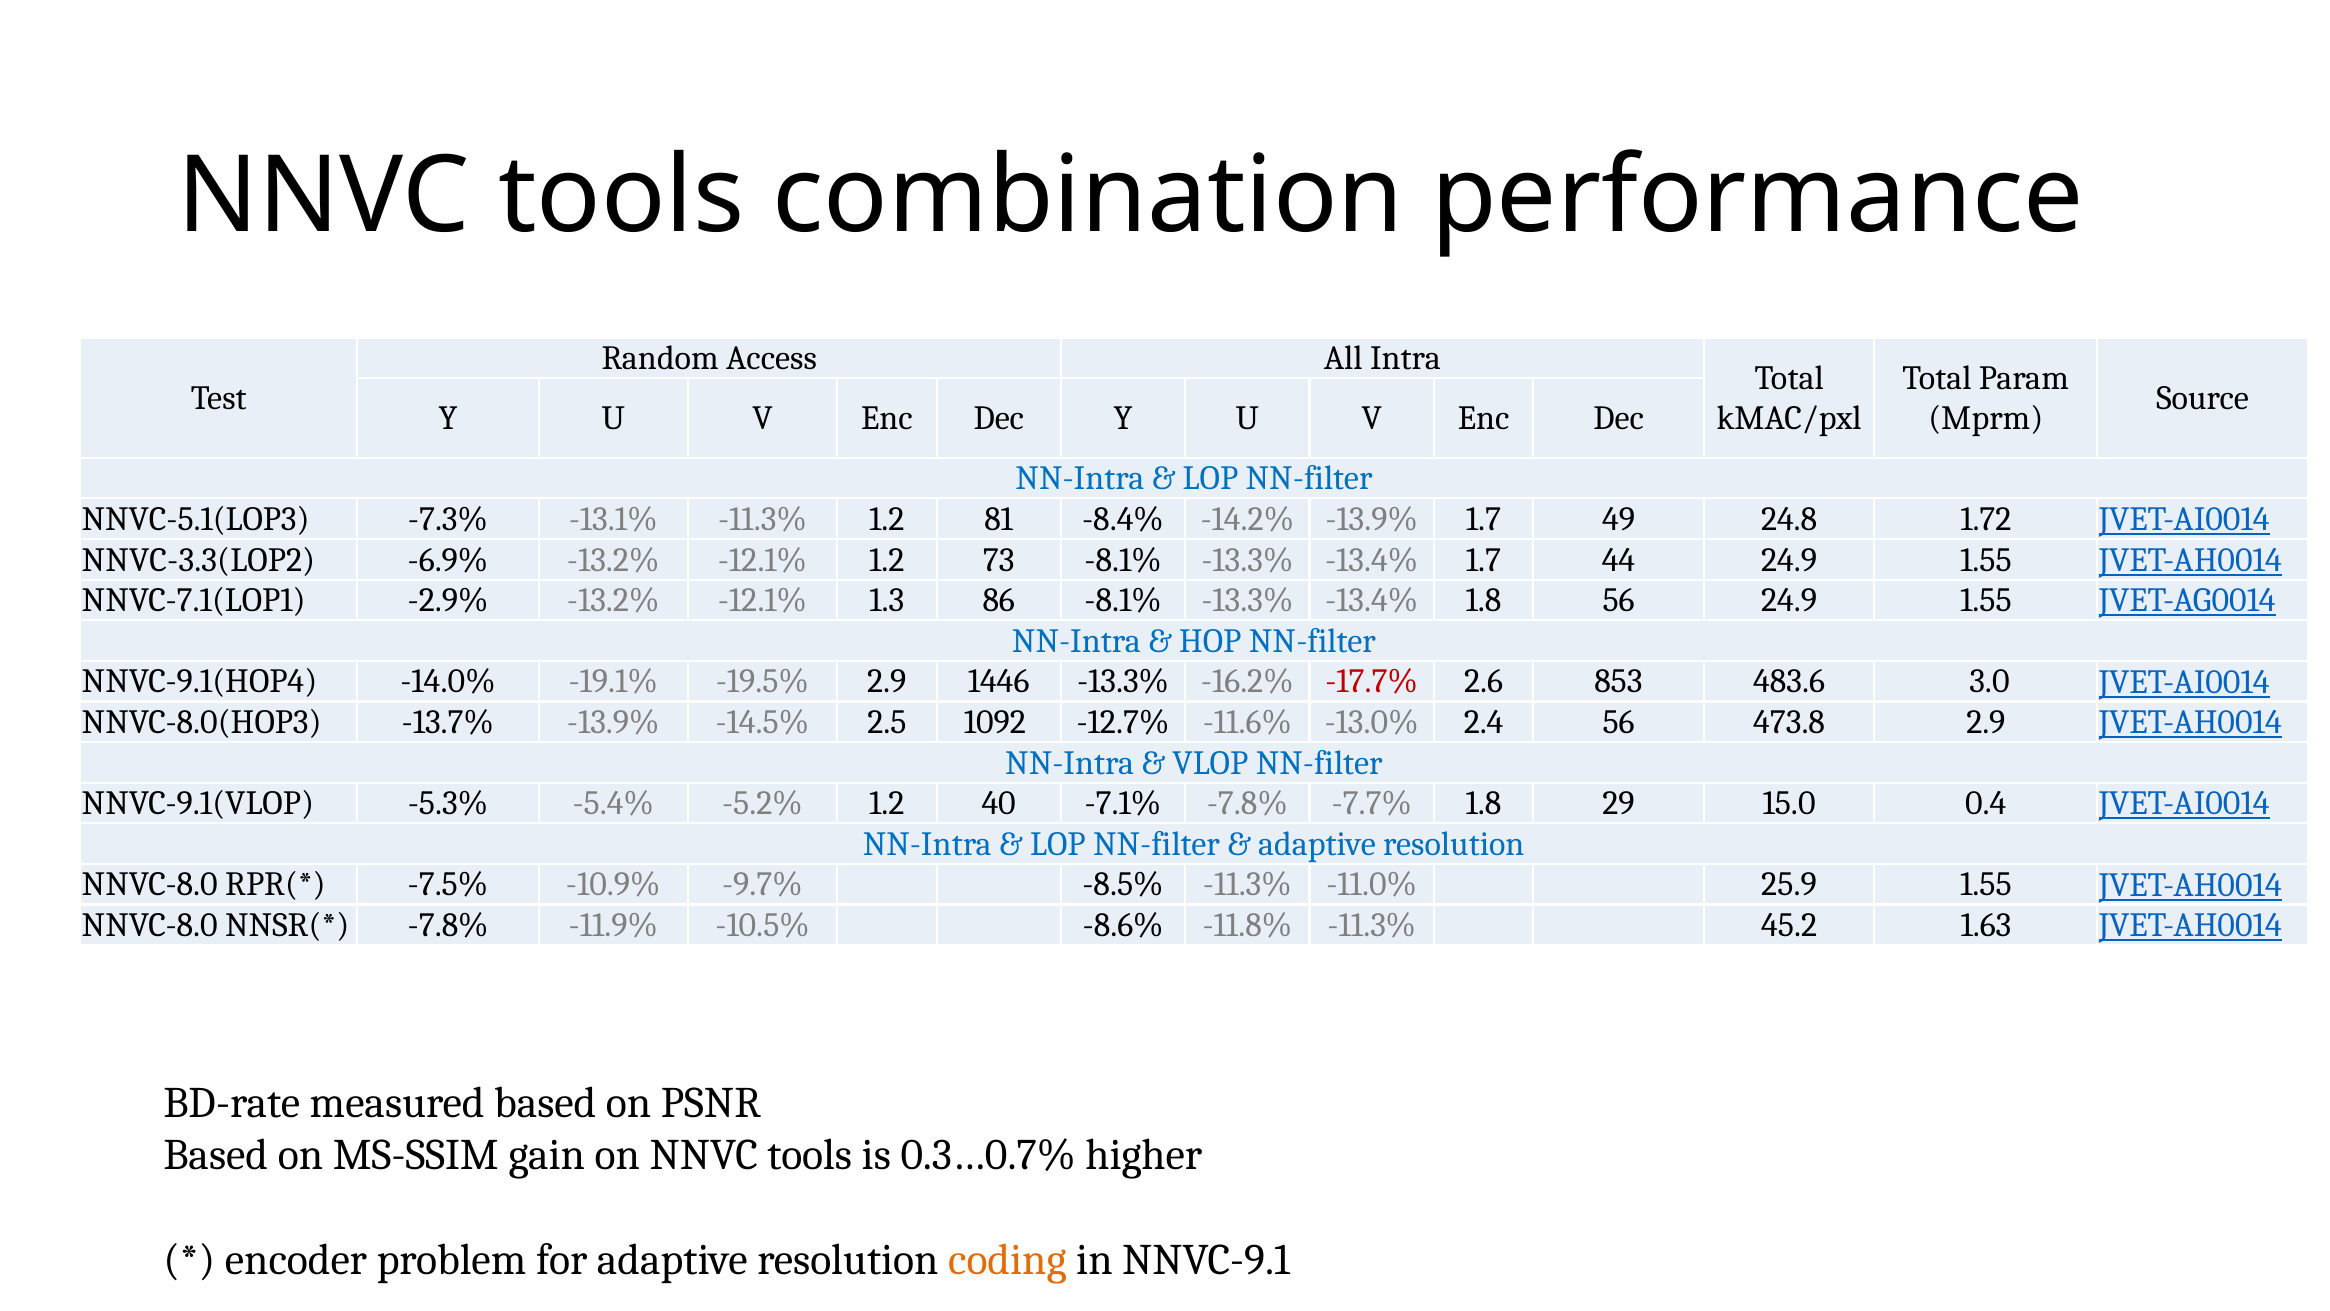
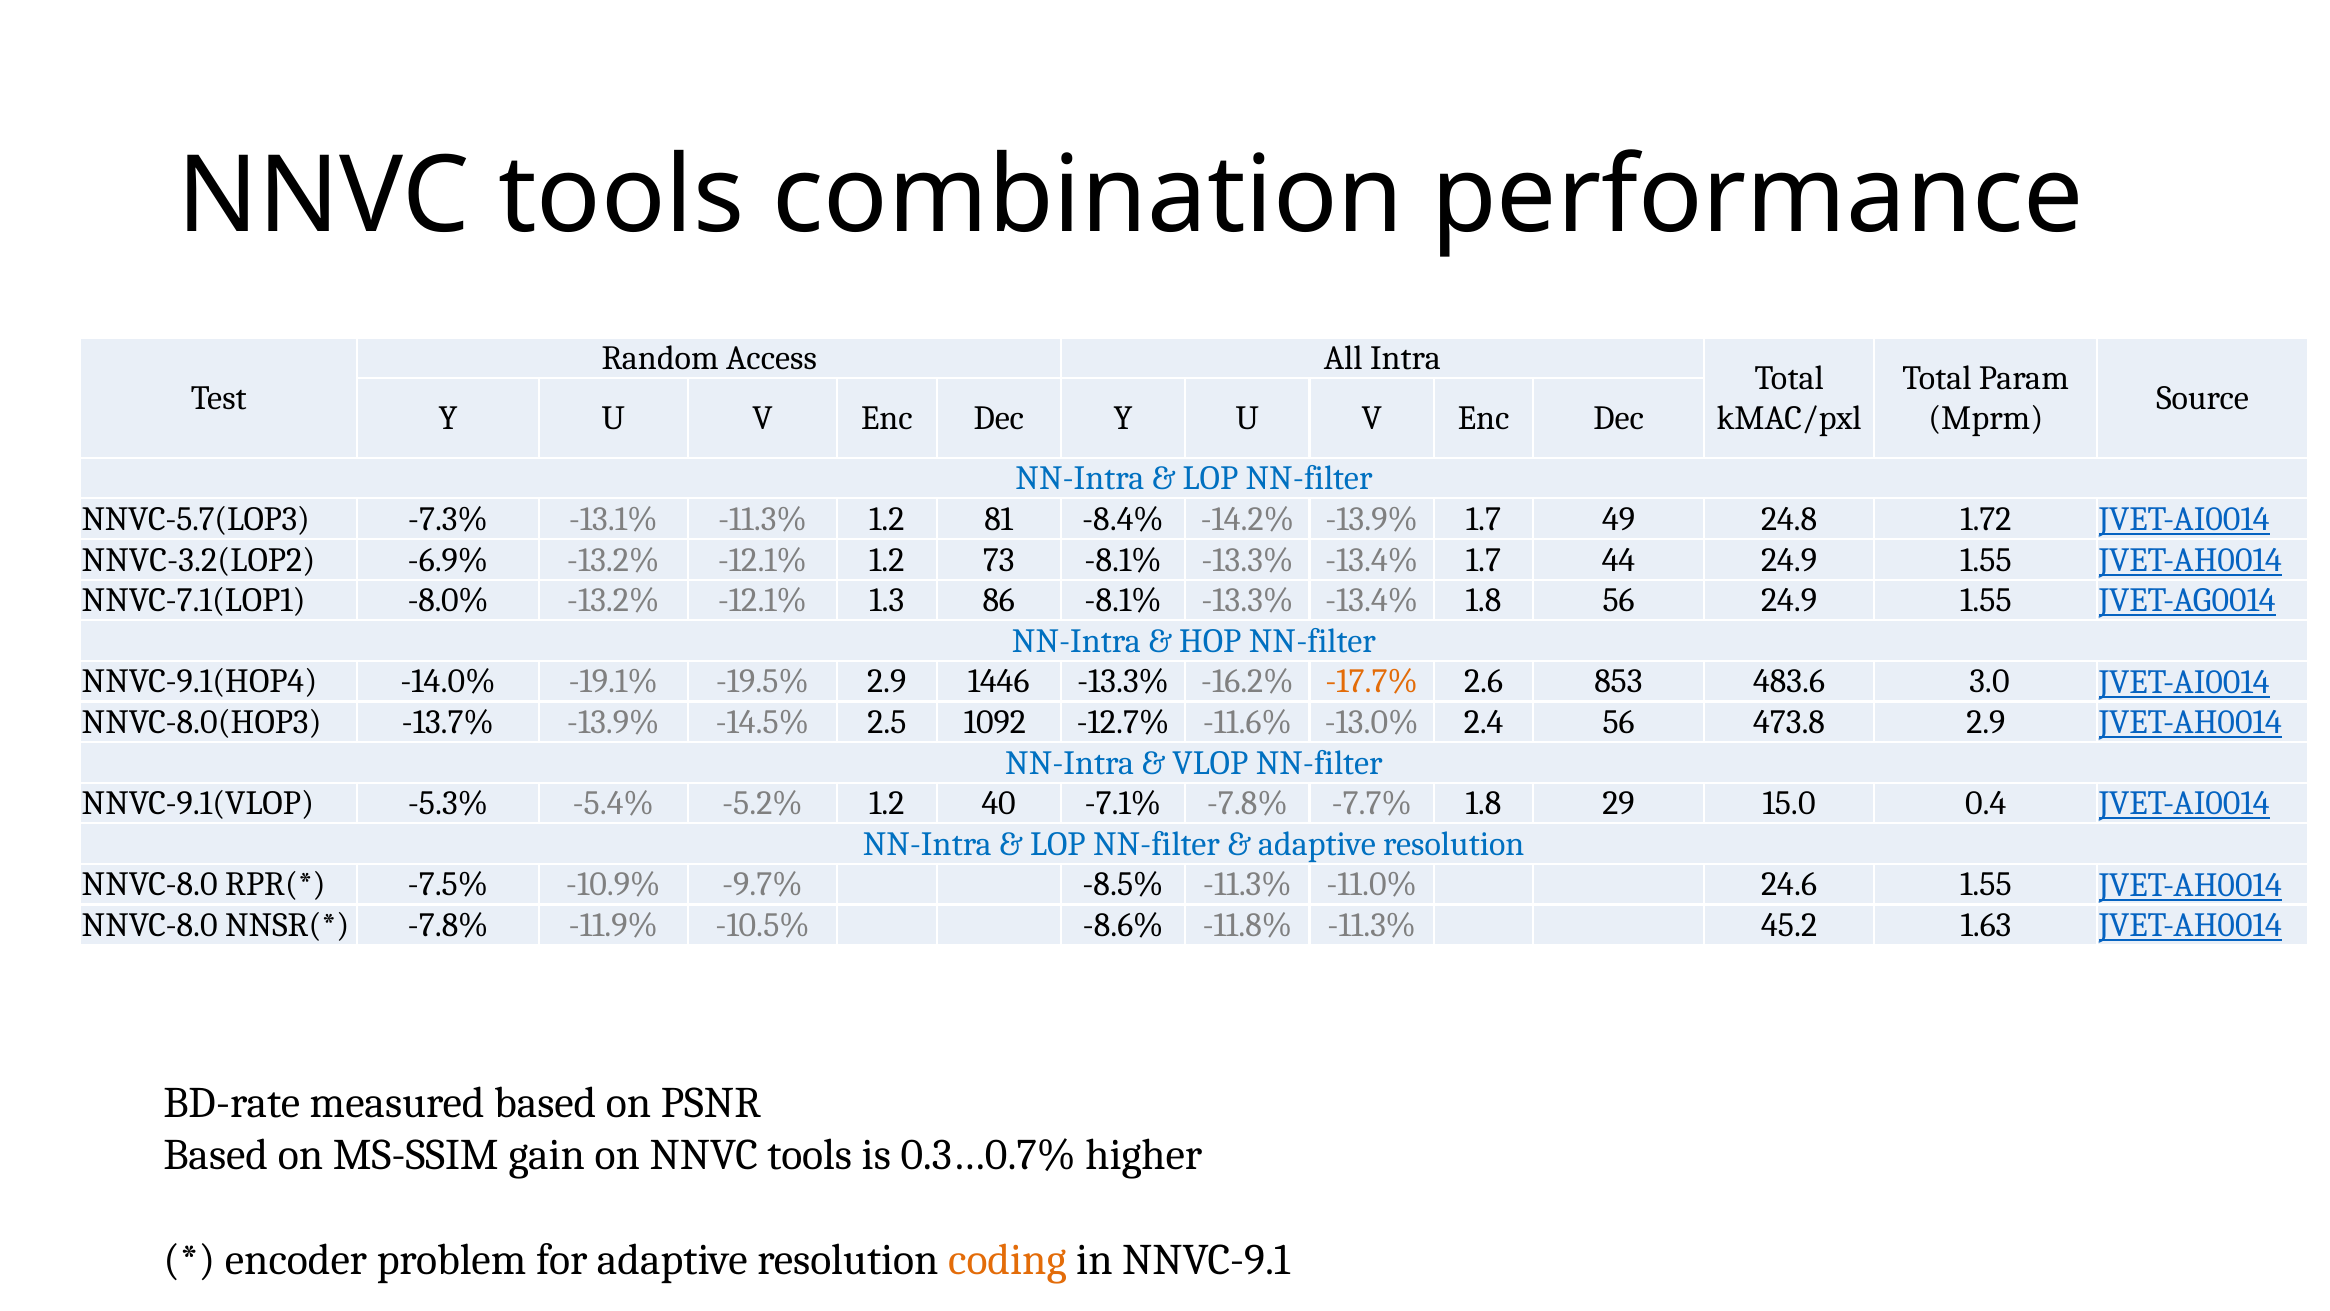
NNVC-5.1(LOP3: NNVC-5.1(LOP3 -> NNVC-5.7(LOP3 (196, 519)
NNVC-3.3(LOP2: NNVC-3.3(LOP2 -> NNVC-3.2(LOP2 (198, 560)
-2.9%: -2.9% -> -8.0% (448, 600)
-17.7% colour: red -> orange (1372, 682)
25.9: 25.9 -> 24.6 (1789, 884)
